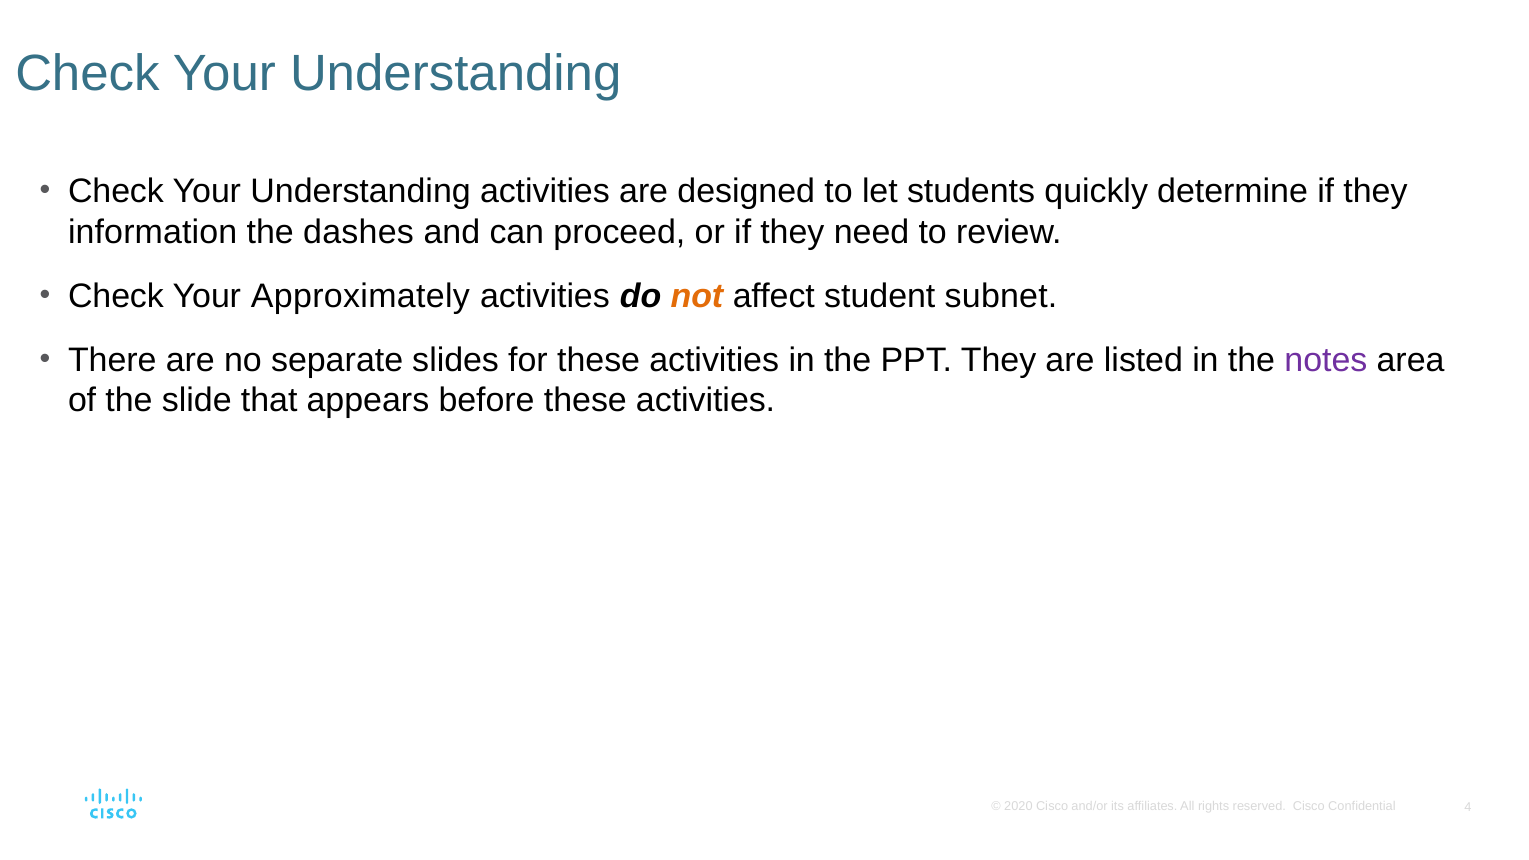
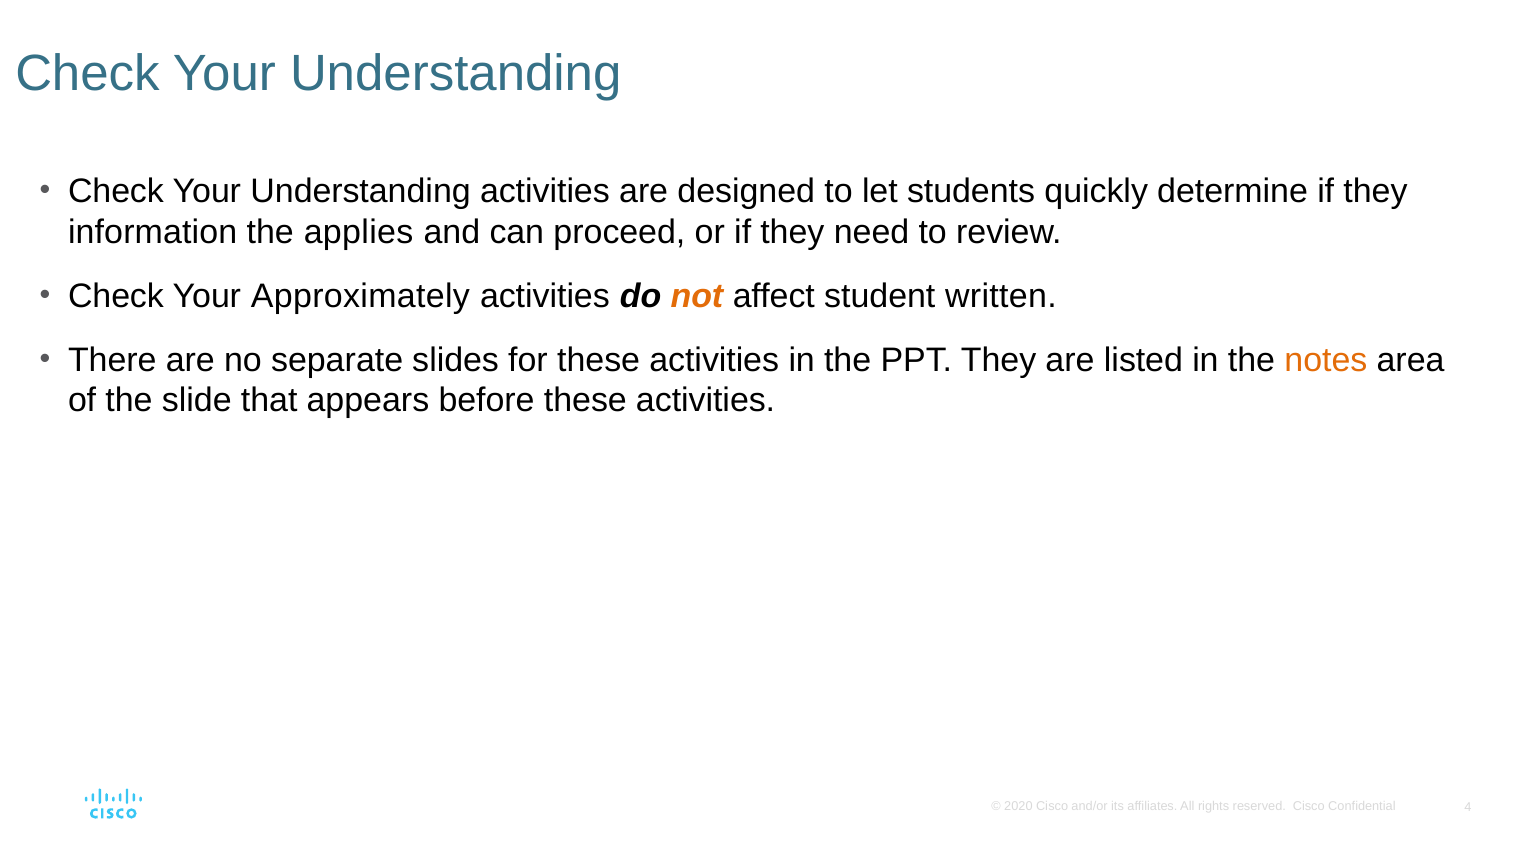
dashes: dashes -> applies (359, 233)
subnet: subnet -> written (1001, 296)
notes colour: purple -> orange (1326, 360)
